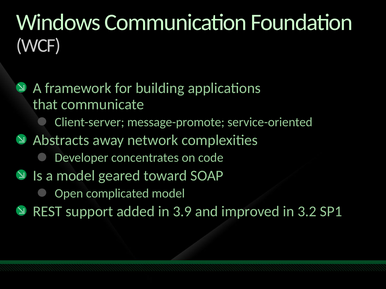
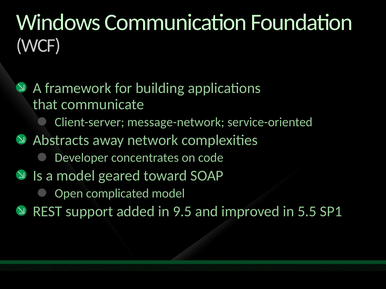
message-promote: message-promote -> message-network (176, 122)
3.9: 3.9 -> 9.5 (182, 212)
3.2: 3.2 -> 5.5 (307, 212)
